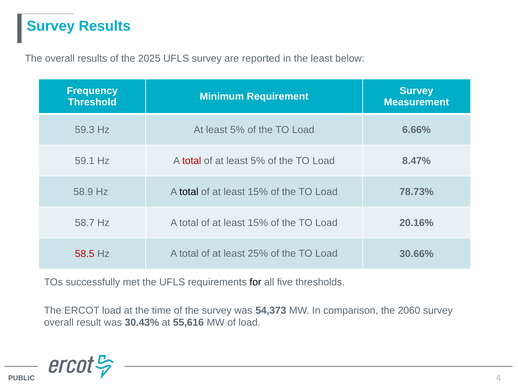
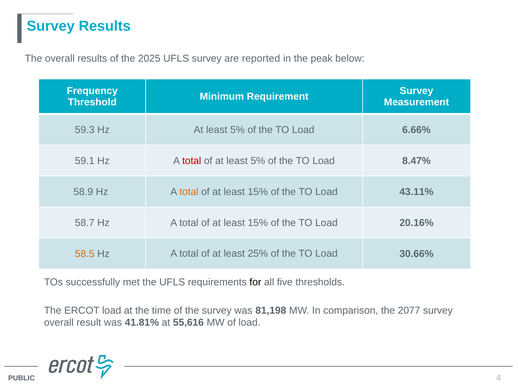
the least: least -> peak (322, 59)
total colour: black -> orange (189, 192)
78.73%: 78.73% -> 43.11% (417, 192)
58.5 colour: red -> orange (85, 254)
54,373: 54,373 -> 81,198 (271, 311)
2060: 2060 -> 2077 (409, 311)
30.43%: 30.43% -> 41.81% (142, 323)
